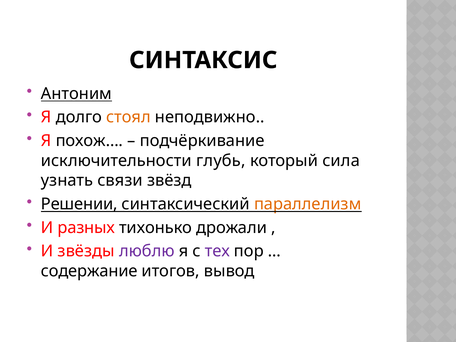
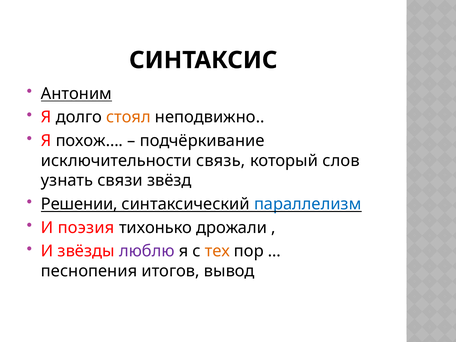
глубь: глубь -> связь (221, 161)
сила: сила -> слов (341, 161)
параллелизм colour: orange -> blue (308, 204)
разных: разных -> поэзия (86, 228)
тех colour: purple -> orange (217, 251)
содержание: содержание -> песнопения (89, 271)
